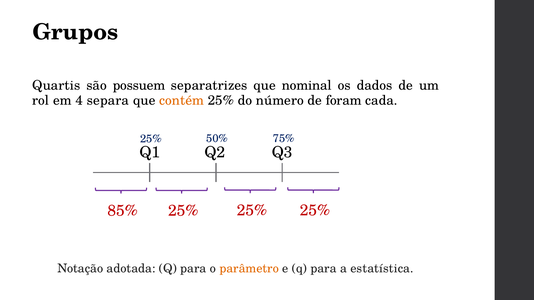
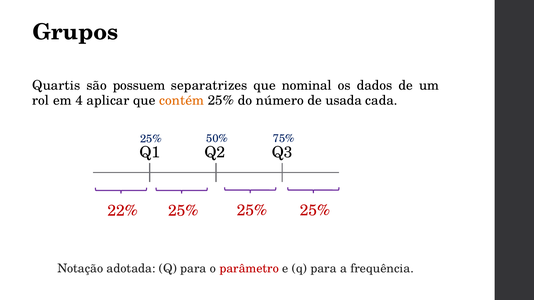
separa: separa -> aplicar (108, 101)
foram: foram -> usada (344, 101)
85%: 85% -> 22% (123, 211)
parâmetro colour: orange -> red (249, 269)
estatística: estatística -> frequência (382, 269)
